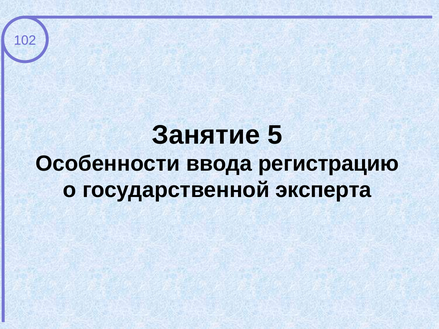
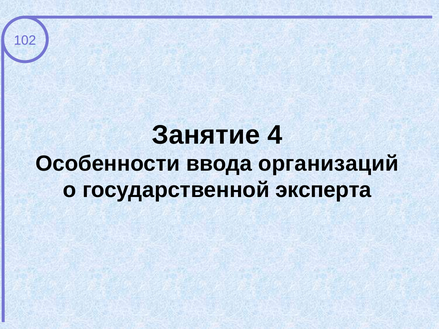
5: 5 -> 4 (275, 135)
регистрацию: регистрацию -> организаций (328, 164)
